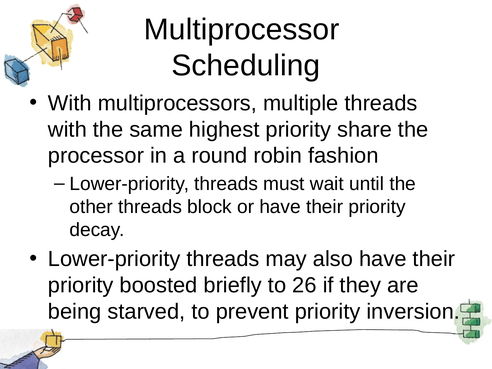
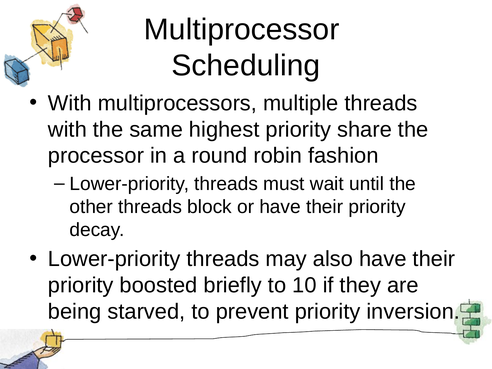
26: 26 -> 10 (304, 285)
